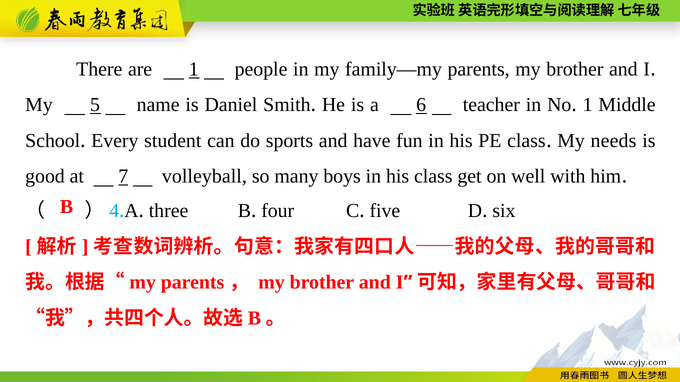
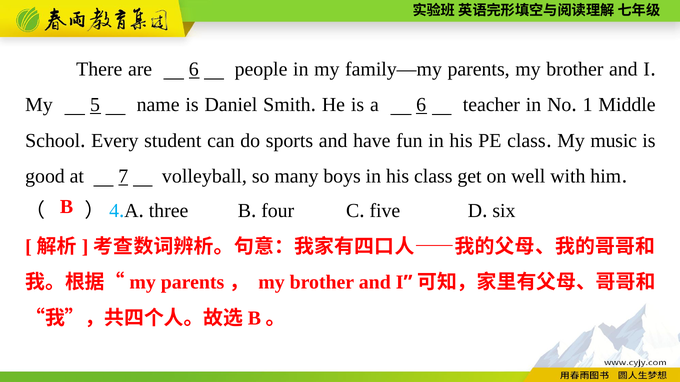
are 1: 1 -> 6 (194, 69)
needs: needs -> music (614, 141)
